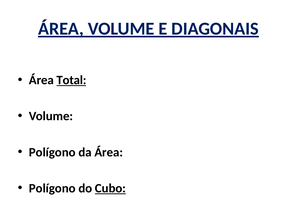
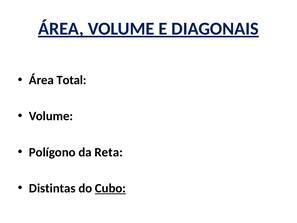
Total underline: present -> none (71, 80)
da Área: Área -> Reta (109, 152)
Polígono: Polígono -> Distintas (52, 188)
